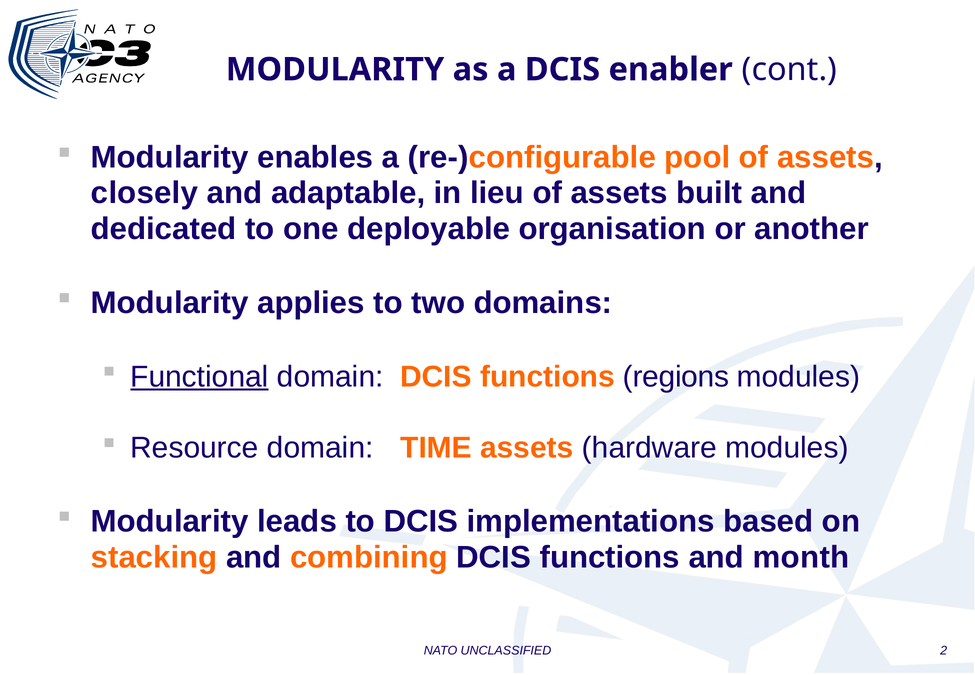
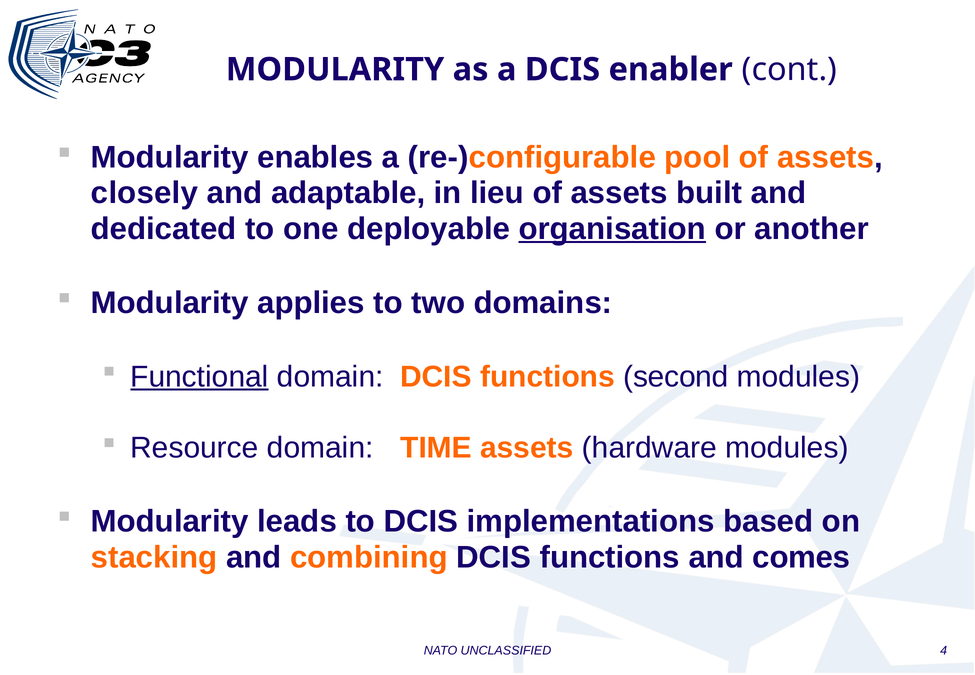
organisation underline: none -> present (612, 229)
regions: regions -> second (676, 377)
month: month -> comes (801, 557)
2: 2 -> 4 (944, 650)
